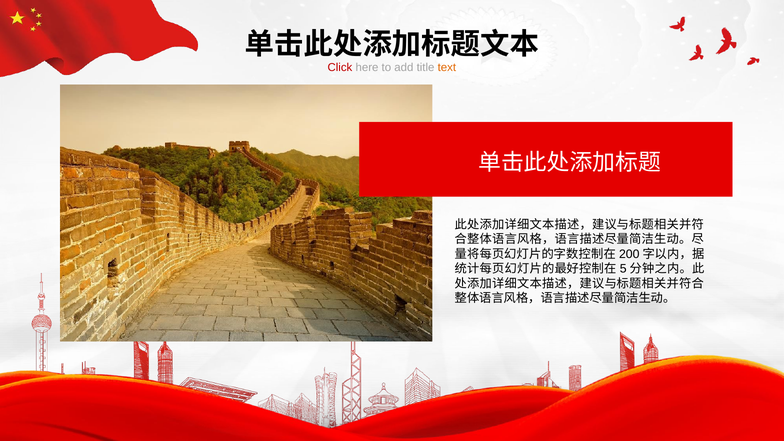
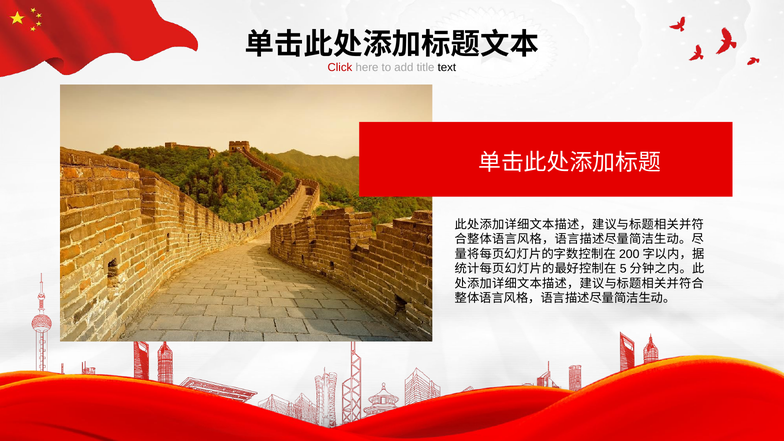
text colour: orange -> black (447, 68)
